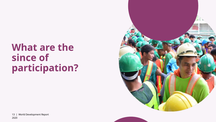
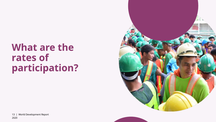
since: since -> rates (24, 58)
